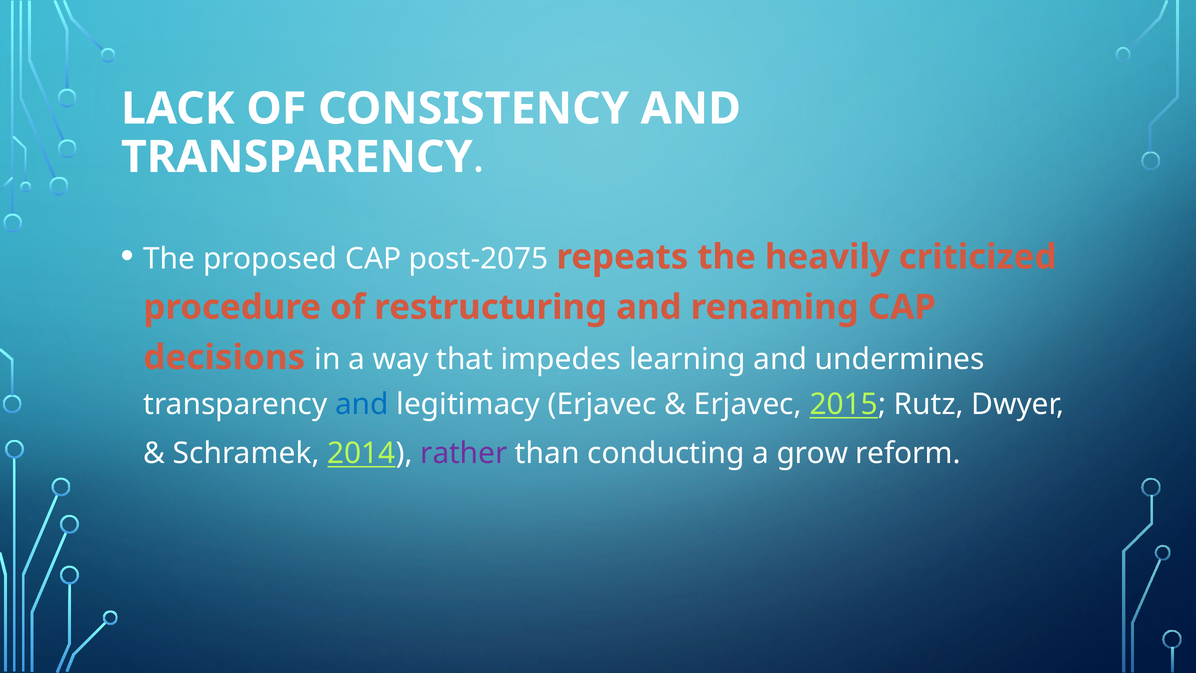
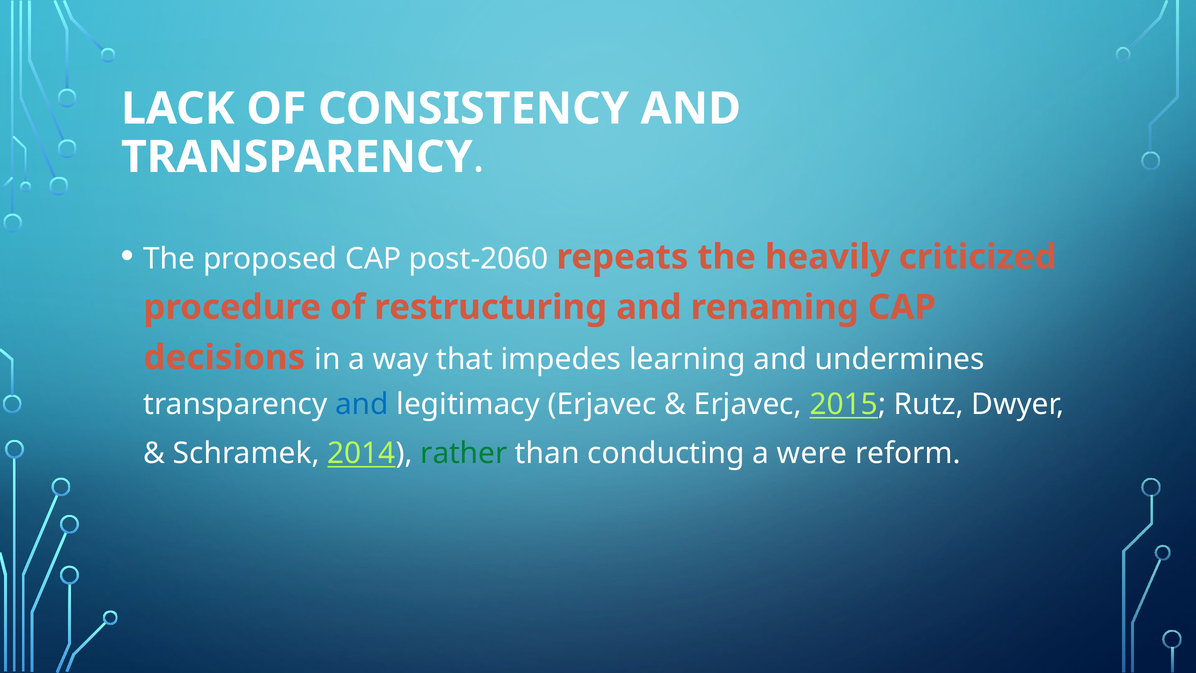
post-2075: post-2075 -> post-2060 (479, 259)
rather colour: purple -> green (464, 453)
grow: grow -> were (812, 453)
